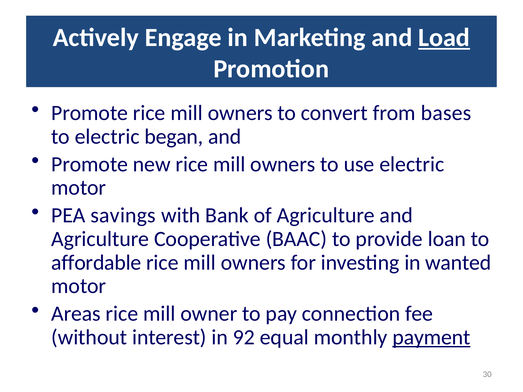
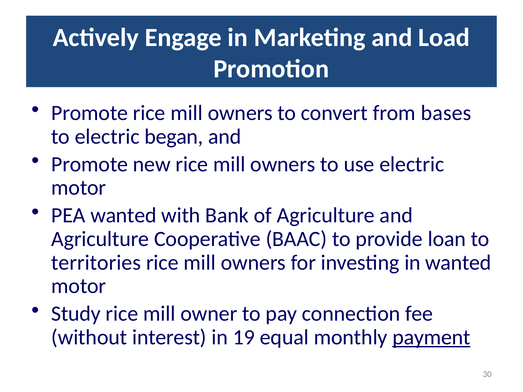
Load underline: present -> none (444, 38)
PEA savings: savings -> wanted (123, 216)
affordable: affordable -> territories (96, 263)
Areas: Areas -> Study (76, 314)
92: 92 -> 19 (244, 337)
